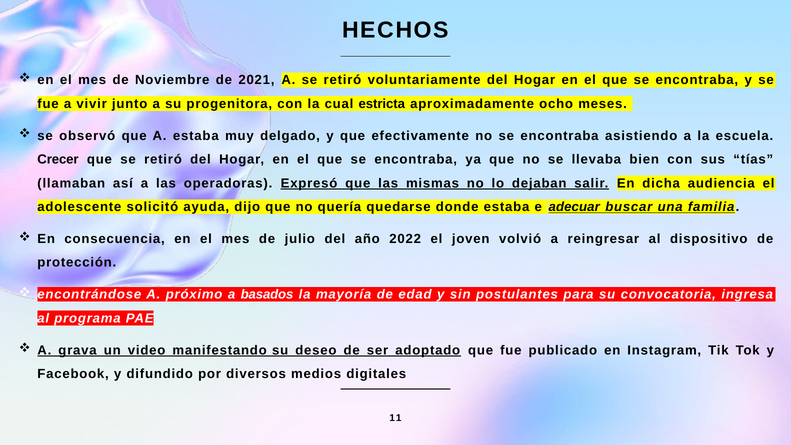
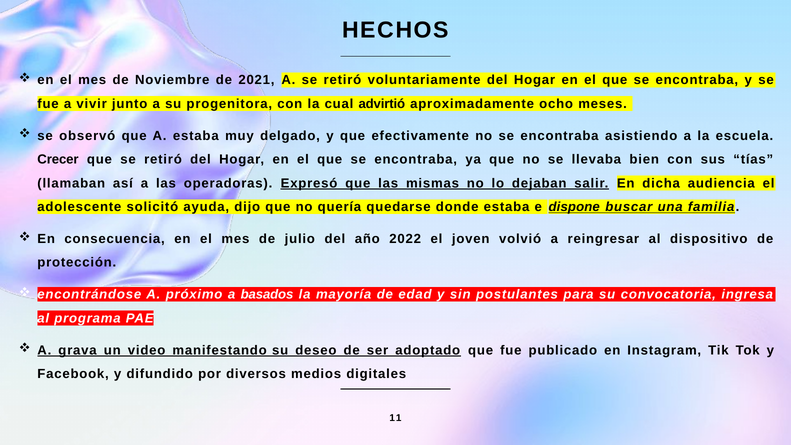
estricta: estricta -> advirtió (382, 104)
adecuar: adecuar -> dispone (574, 207)
